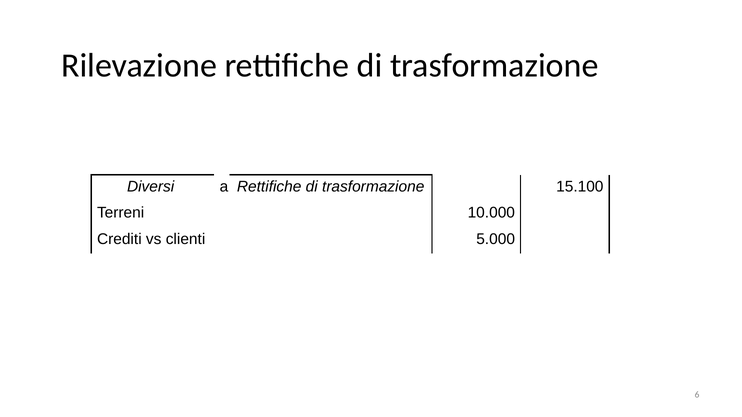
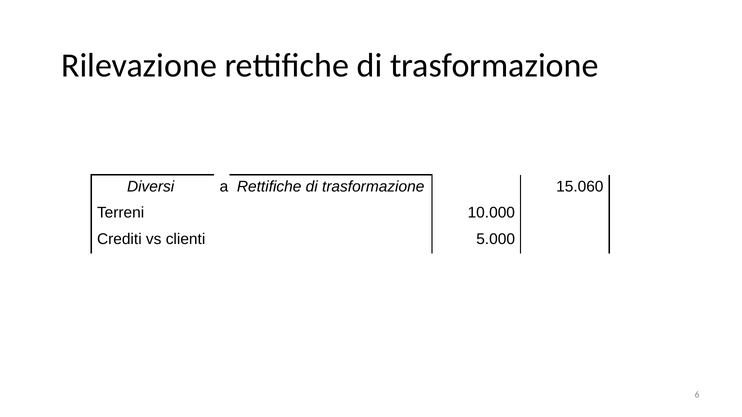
15.100: 15.100 -> 15.060 (580, 187)
